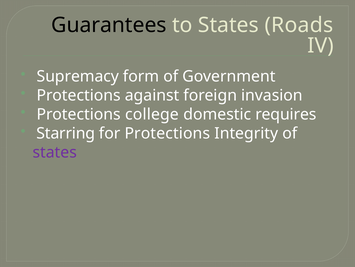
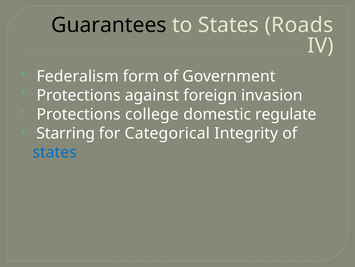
Supremacy: Supremacy -> Federalism (78, 76)
requires: requires -> regulate (286, 114)
for Protections: Protections -> Categorical (167, 133)
states colour: purple -> blue (55, 152)
